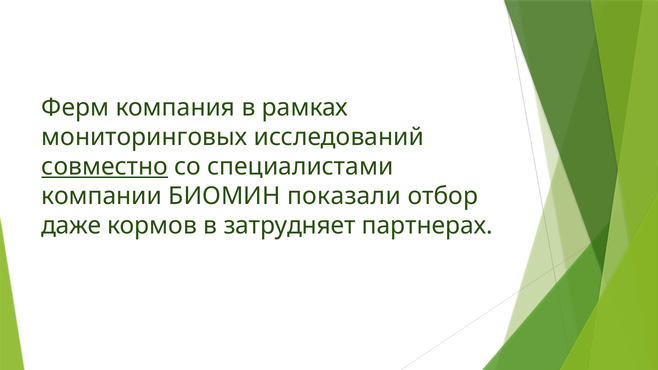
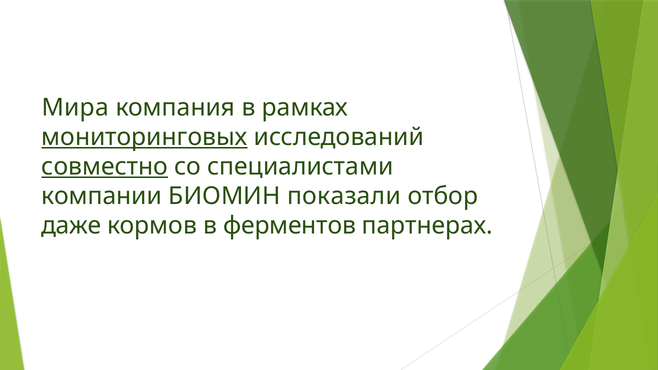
Ферм: Ферм -> Мира (75, 107)
мониторинговых underline: none -> present (144, 137)
затрудняет: затрудняет -> ферментов (290, 226)
